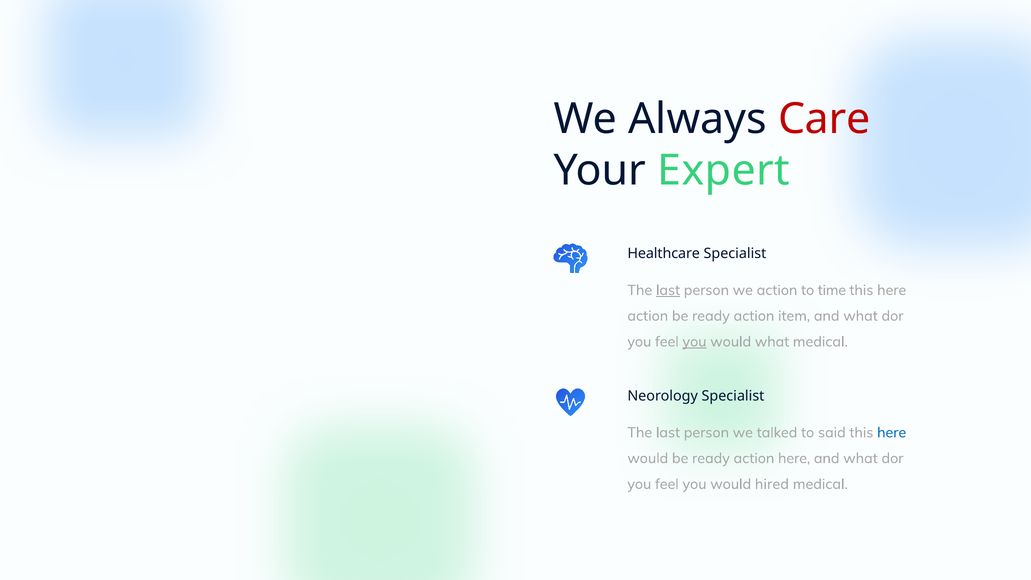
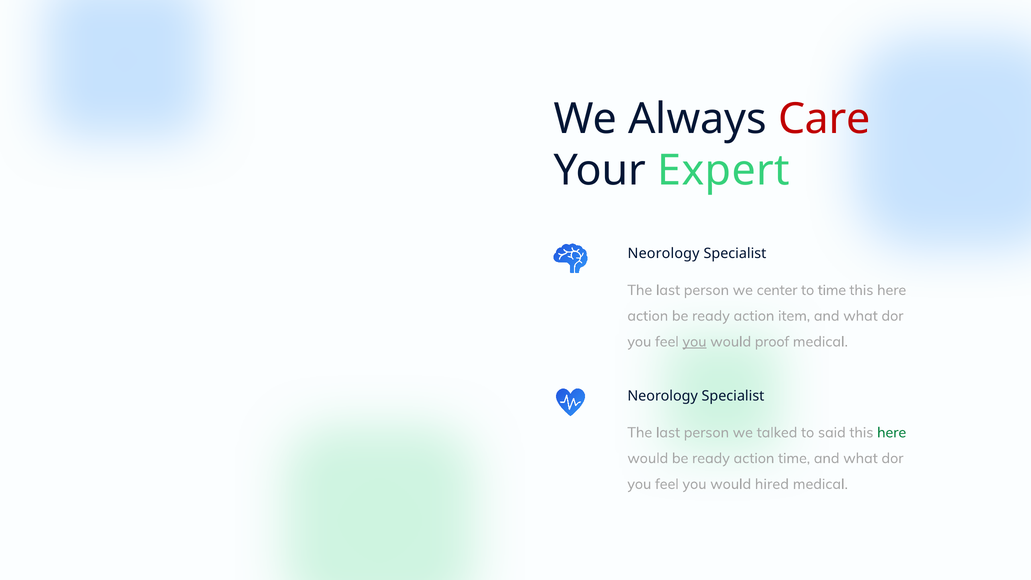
Healthcare: Healthcare -> Neorology (664, 254)
last underline: present -> none (668, 290)
we action: action -> center (777, 290)
would what: what -> proof (772, 342)
here colour: blue -> green (892, 433)
action here: here -> time (794, 458)
